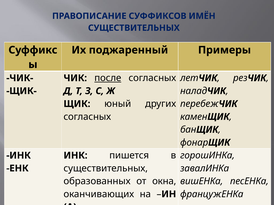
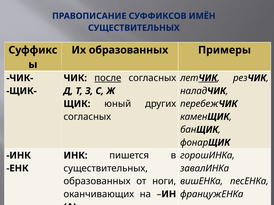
Их поджаренный: поджаренный -> образованных (129, 50)
ЧИК underline: none -> present (208, 78)
окна: окна -> ноги (164, 182)
